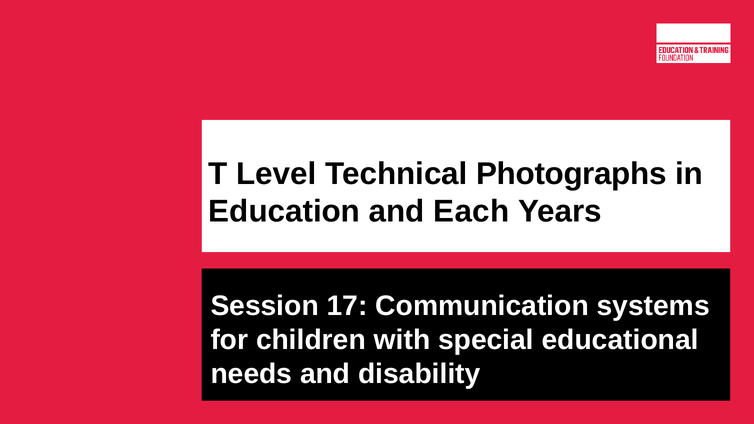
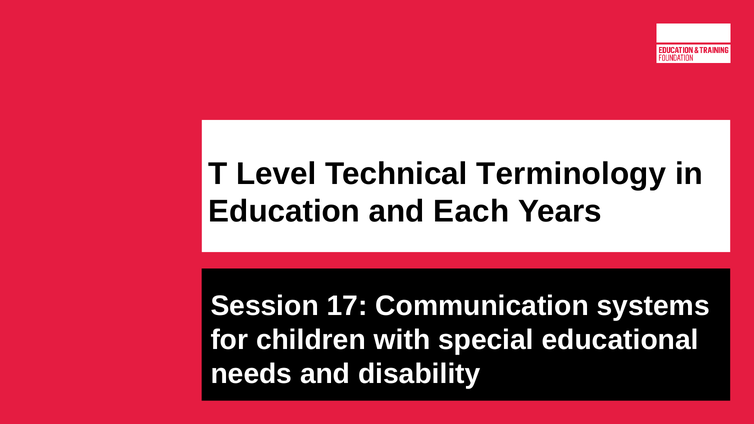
Photographs: Photographs -> Terminology (571, 174)
